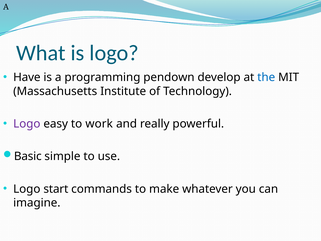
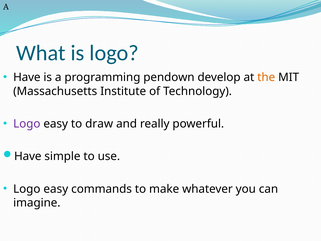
the colour: blue -> orange (266, 77)
work: work -> draw (99, 124)
Basic: Basic -> Have (28, 156)
start: start -> easy (56, 189)
